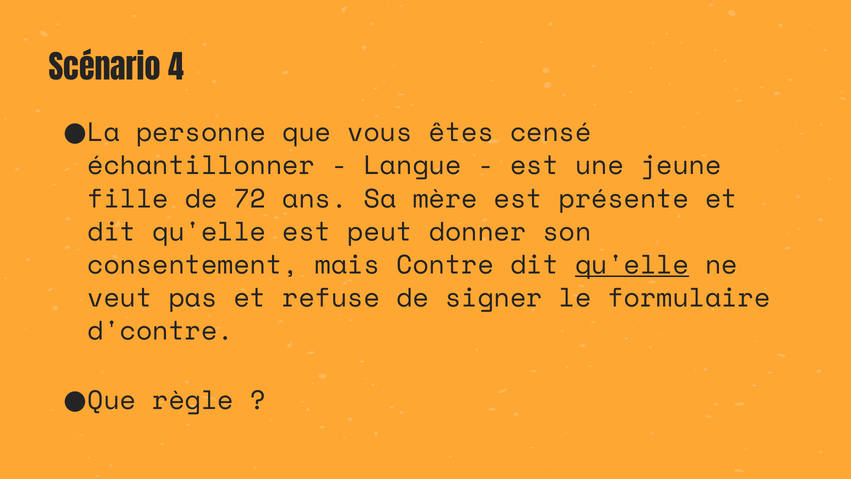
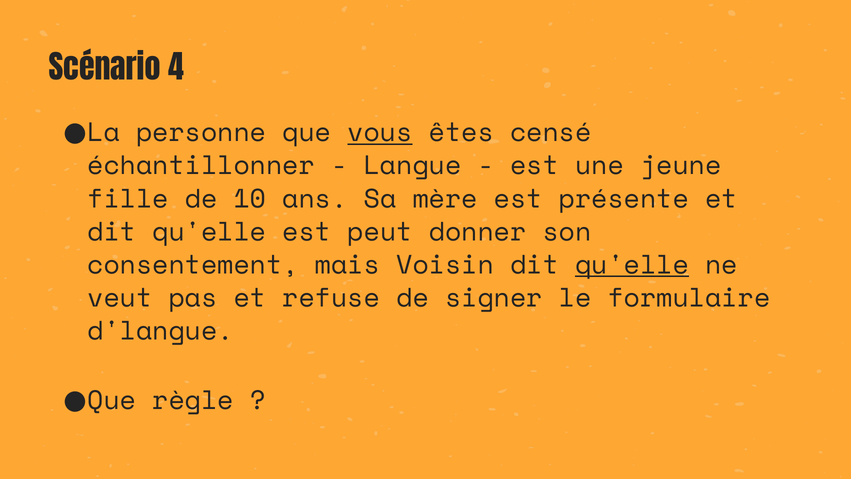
vous underline: none -> present (380, 133)
72: 72 -> 10 (250, 199)
Contre: Contre -> Voisin (445, 265)
d'contre: d'contre -> d'langue (160, 331)
